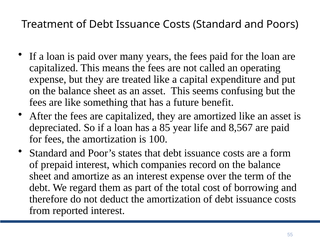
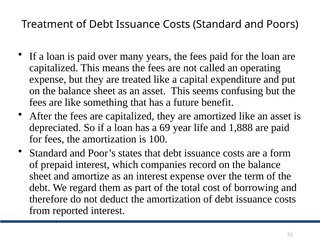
85: 85 -> 69 (165, 128)
8,567: 8,567 -> 1,888 (241, 128)
